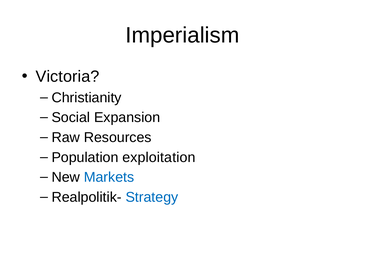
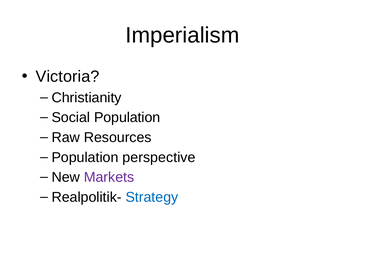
Social Expansion: Expansion -> Population (127, 117)
exploitation: exploitation -> perspective (159, 157)
Markets colour: blue -> purple (109, 177)
